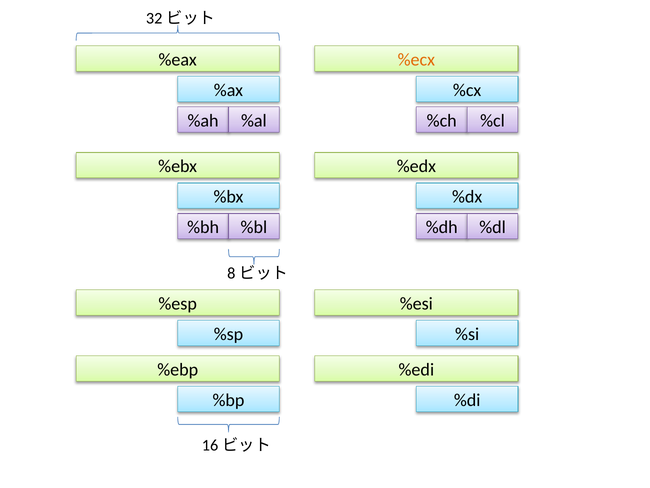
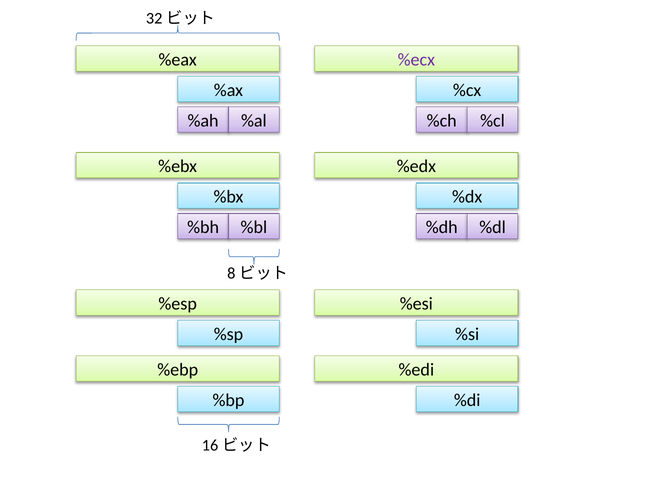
%ecx colour: orange -> purple (416, 60)
